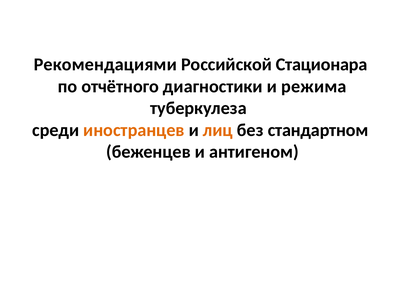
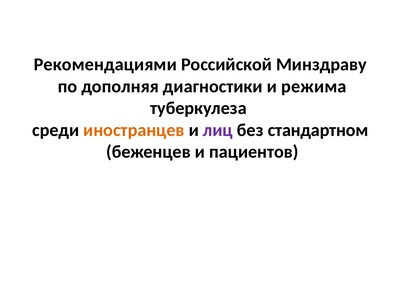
Стационара: Стационара -> Минздраву (321, 65)
отчётного: отчётного -> дополняя (120, 86)
лиц colour: orange -> purple (218, 130)
антигеном: антигеном -> пациентов (254, 152)
